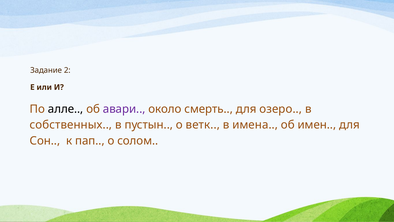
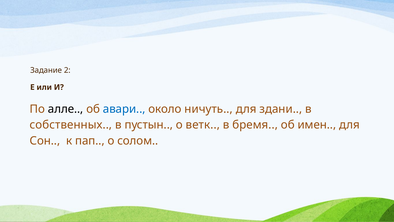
авари colour: purple -> blue (124, 109)
смерть: смерть -> ничуть (209, 109)
озеро: озеро -> здани (281, 109)
имена: имена -> бремя (255, 125)
